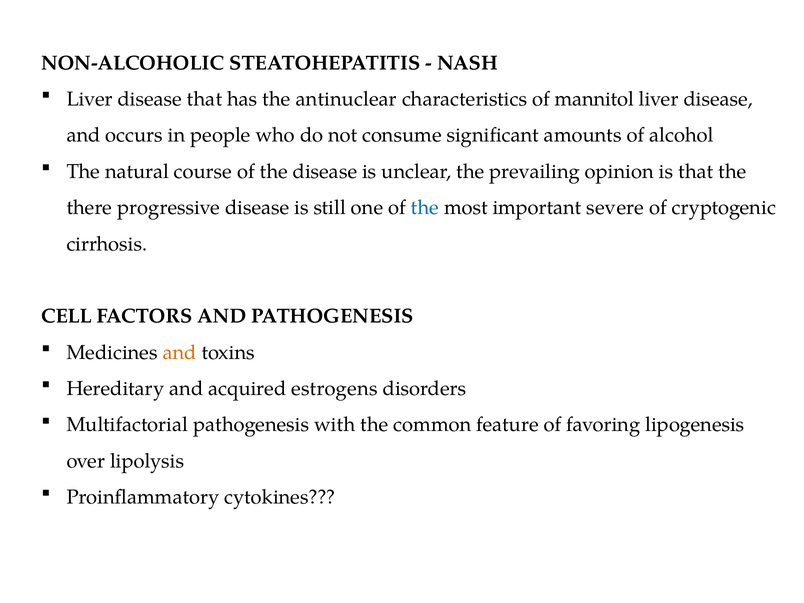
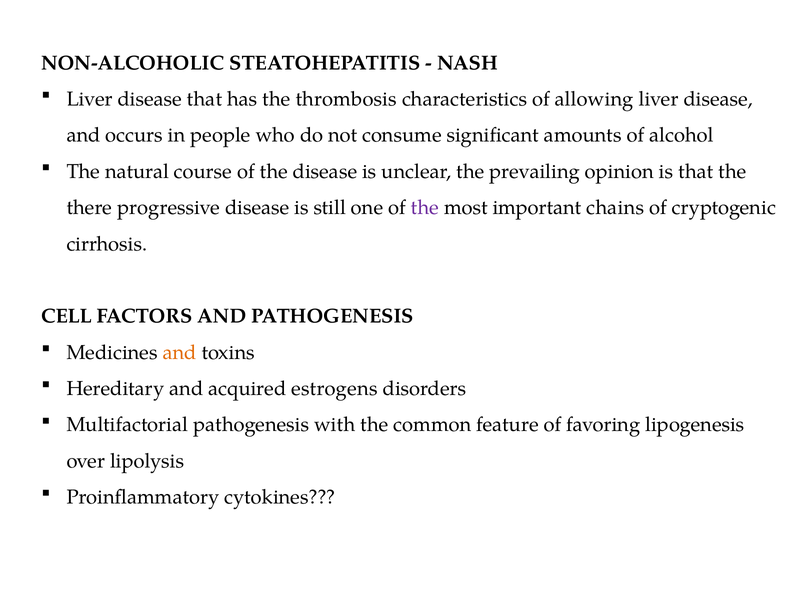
antinuclear: antinuclear -> thrombosis (346, 99)
mannitol: mannitol -> allowing (594, 99)
the colour: blue -> purple (425, 208)
severe: severe -> chains (615, 208)
